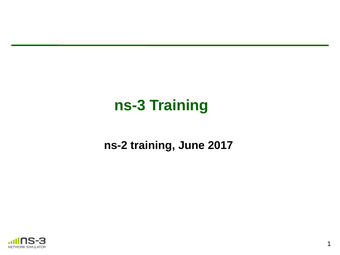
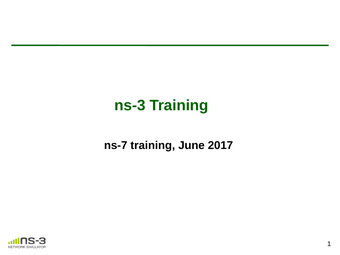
ns-2: ns-2 -> ns-7 (116, 145)
